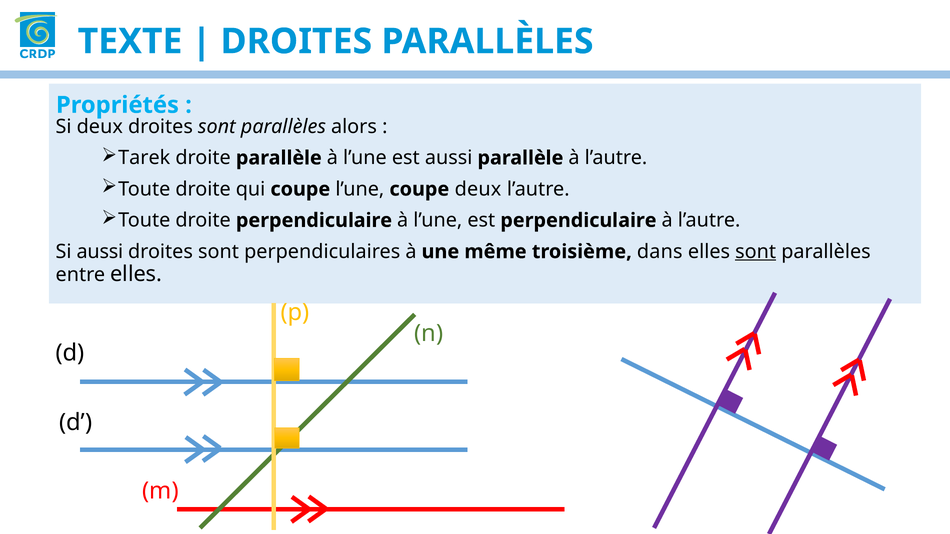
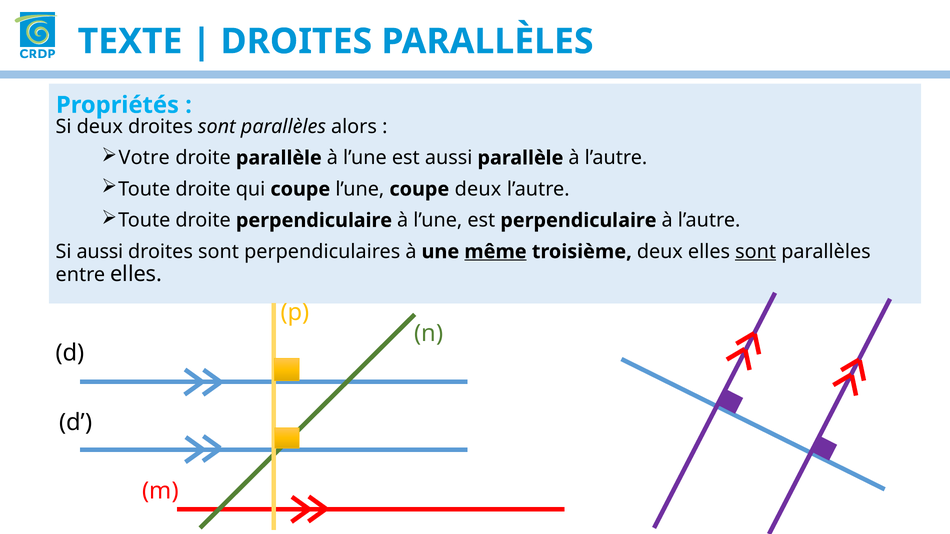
Tarek: Tarek -> Votre (144, 158)
même underline: none -> present (495, 252)
troisième dans: dans -> deux (660, 252)
